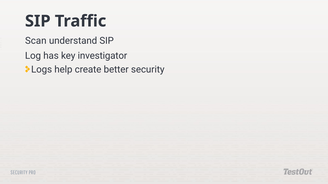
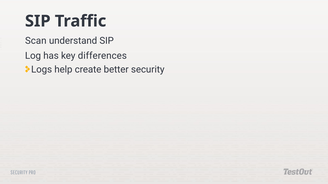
investigator: investigator -> differences (102, 56)
